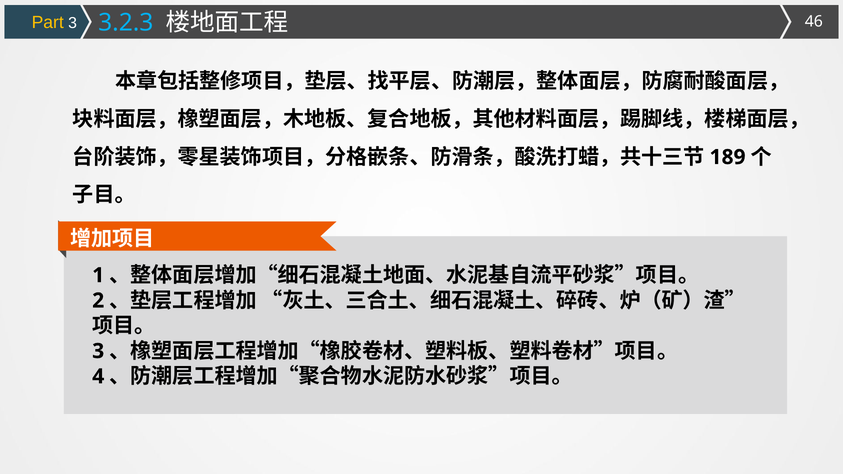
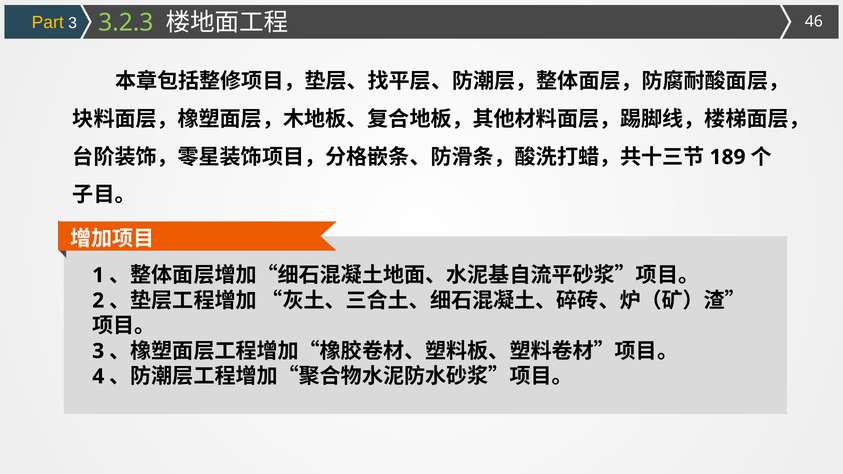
3.2.3 colour: light blue -> light green (126, 23)
